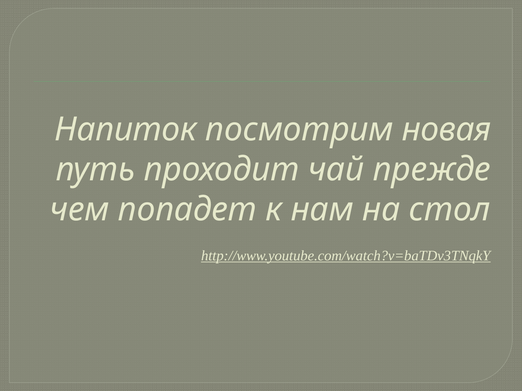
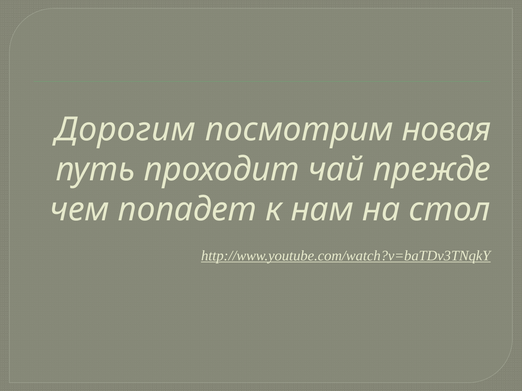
Напиток: Напиток -> Дорогим (125, 130)
